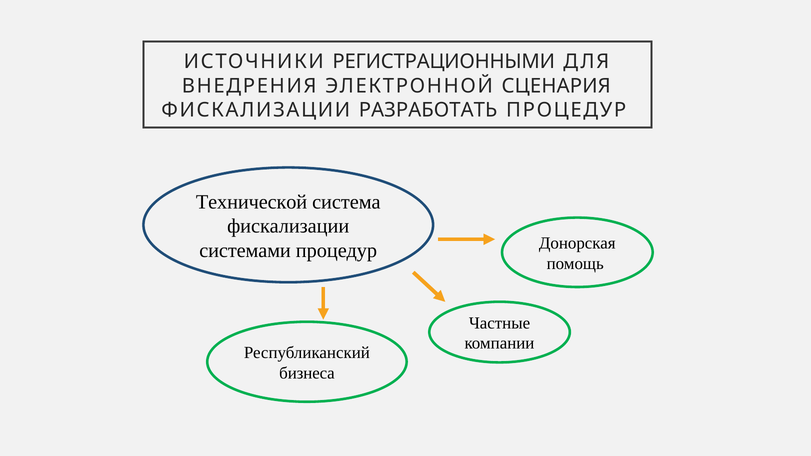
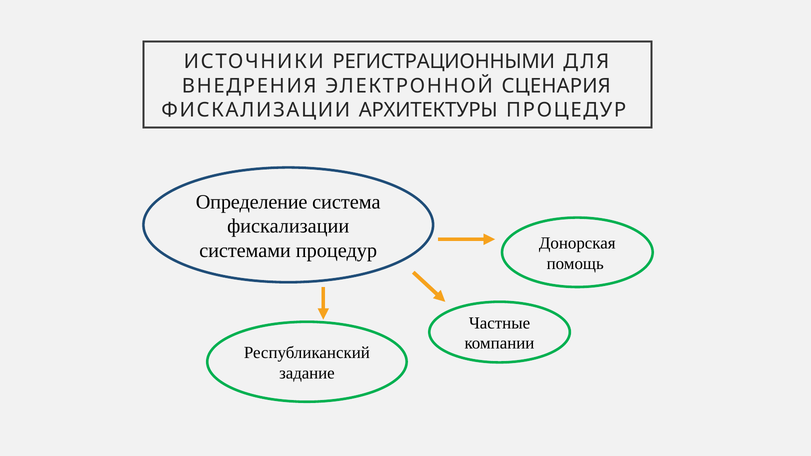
РАЗРАБОТАТЬ: РАЗРАБОТАТЬ -> АРХИТЕКТУРЫ (428, 110)
Технической: Технической -> Определение (252, 202)
бизнеса: бизнеса -> задание (307, 373)
